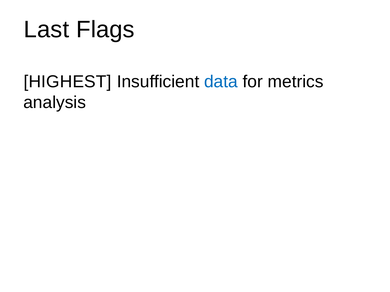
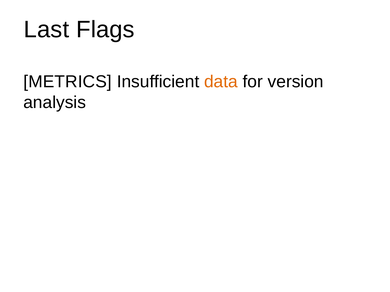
HIGHEST: HIGHEST -> METRICS (68, 82)
data colour: blue -> orange (221, 82)
metrics: metrics -> version (296, 82)
